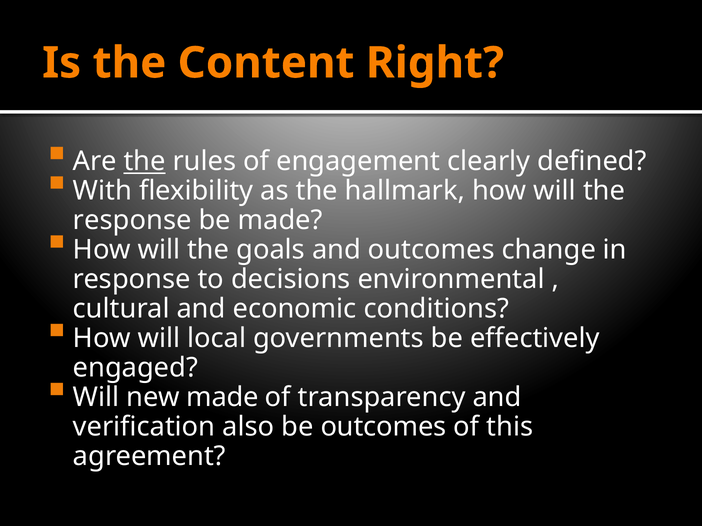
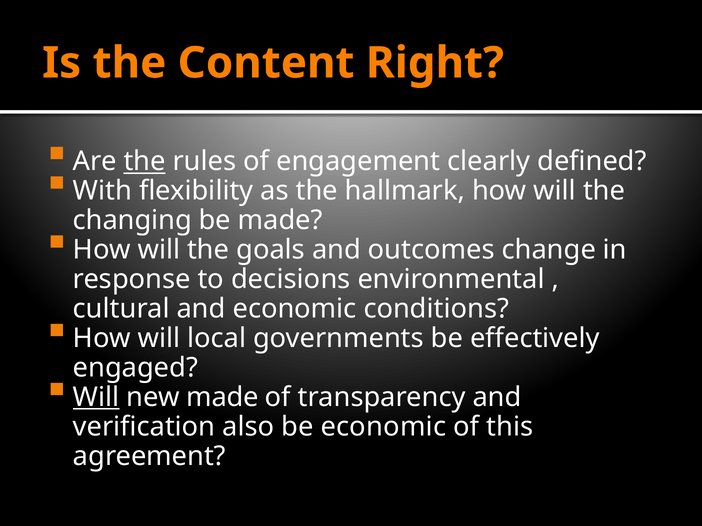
response: response -> changing (132, 221)
Will underline: none -> present (96, 398)
be outcomes: outcomes -> economic (383, 427)
